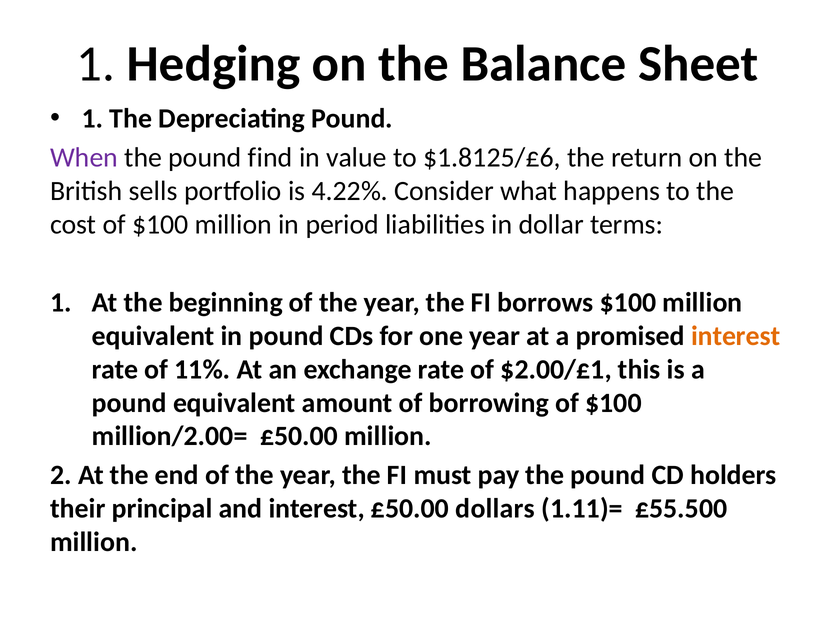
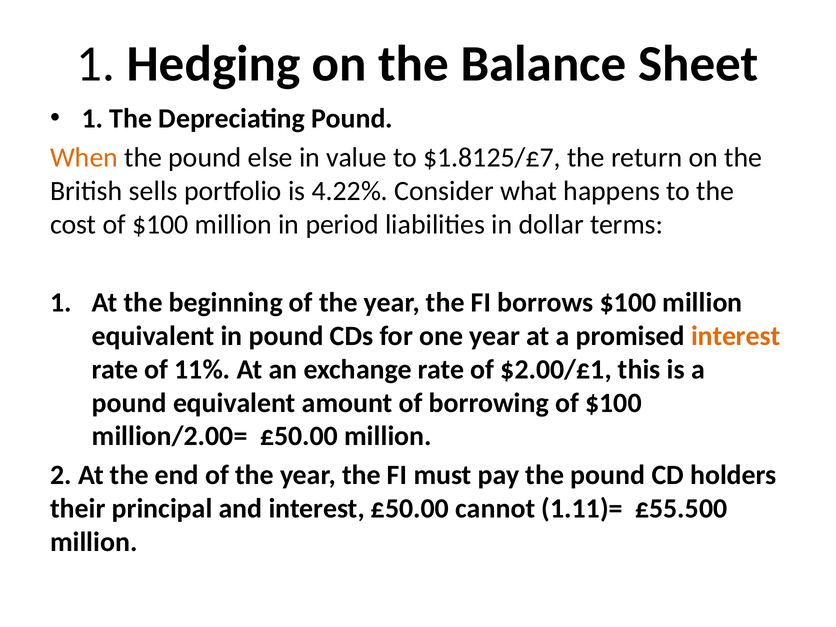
When colour: purple -> orange (84, 158)
find: find -> else (270, 158)
$1.8125/£6: $1.8125/£6 -> $1.8125/£7 (492, 158)
dollars: dollars -> cannot (495, 509)
